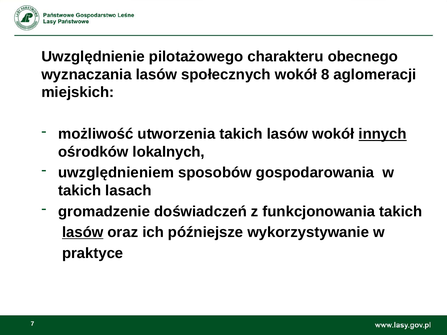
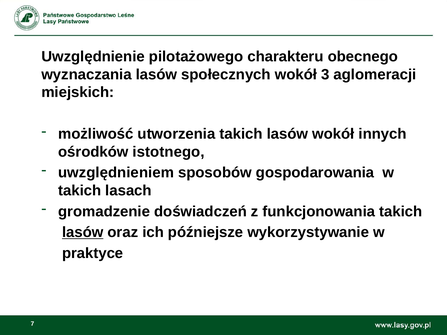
8: 8 -> 3 (325, 75)
innych underline: present -> none (383, 134)
lokalnych: lokalnych -> istotnego (169, 152)
